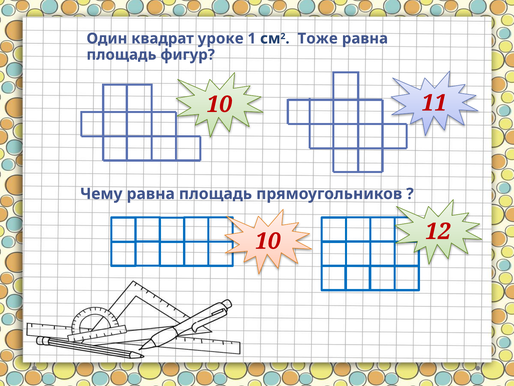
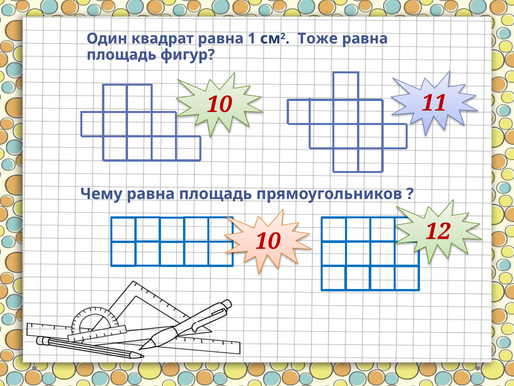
квадрат уроке: уроке -> равна (221, 38)
